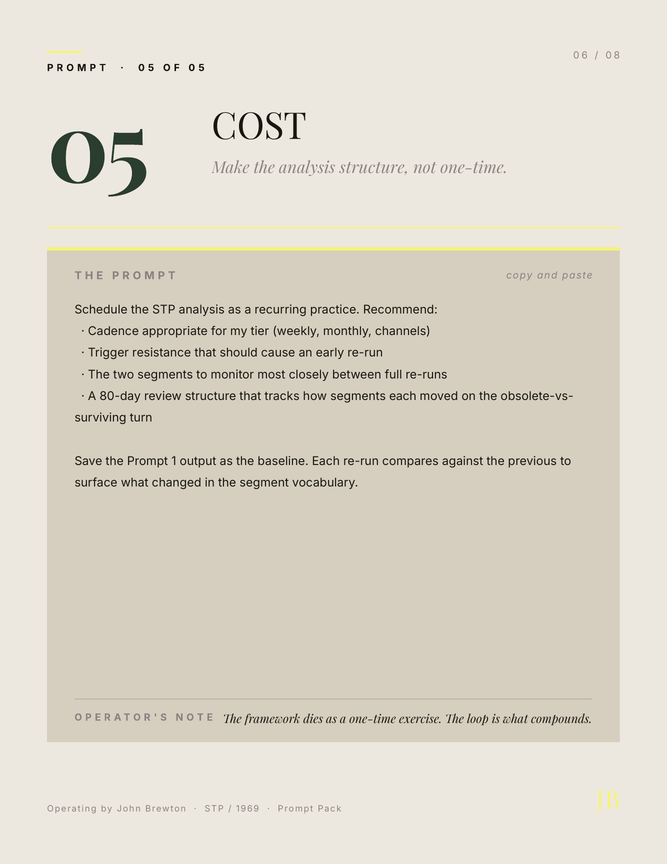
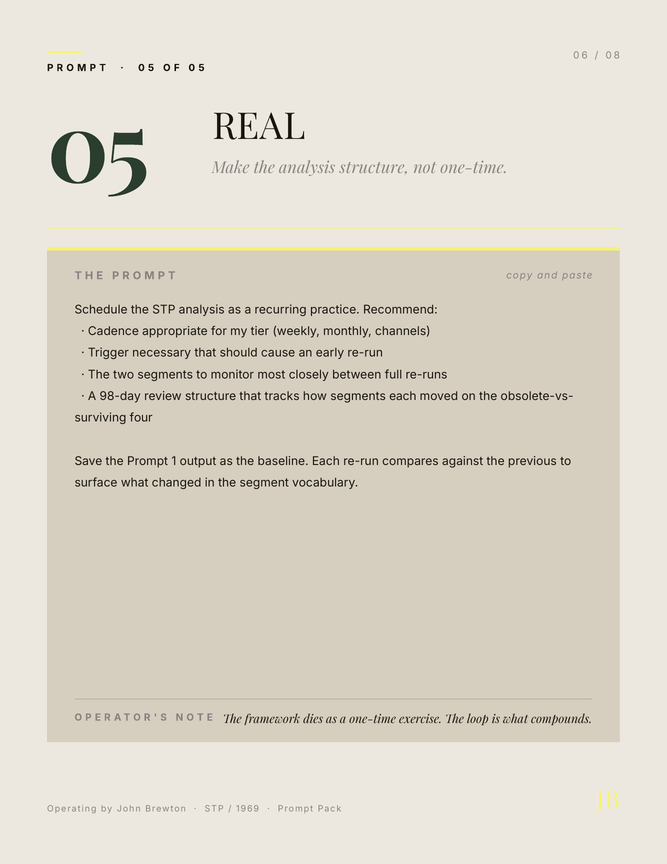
COST: COST -> REAL (259, 127)
resistance: resistance -> necessary (162, 353)
80-day: 80-day -> 98-day (120, 396)
turn: turn -> four (141, 417)
